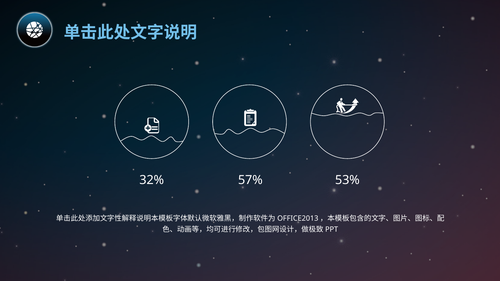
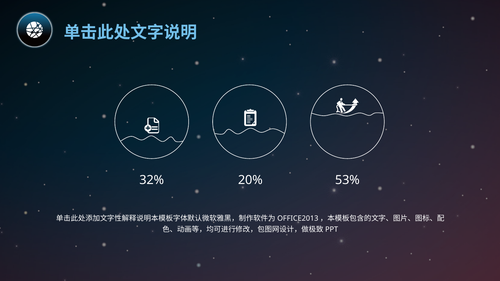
57%: 57% -> 20% (250, 180)
